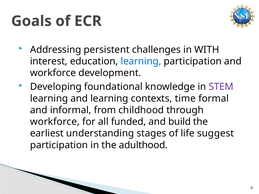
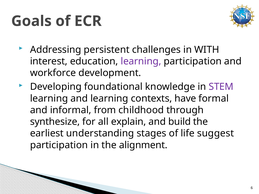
learning colour: blue -> purple (141, 61)
time: time -> have (185, 99)
workforce: workforce -> synthesize (55, 122)
funded: funded -> explain (129, 122)
adulthood: adulthood -> alignment (143, 145)
